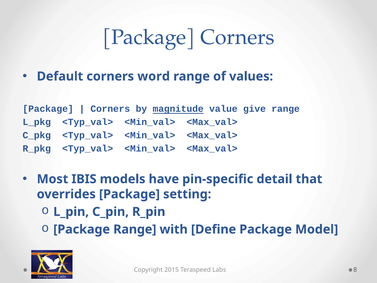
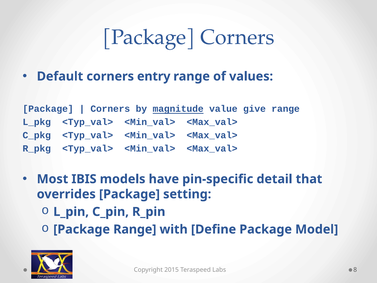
word: word -> entry (154, 76)
